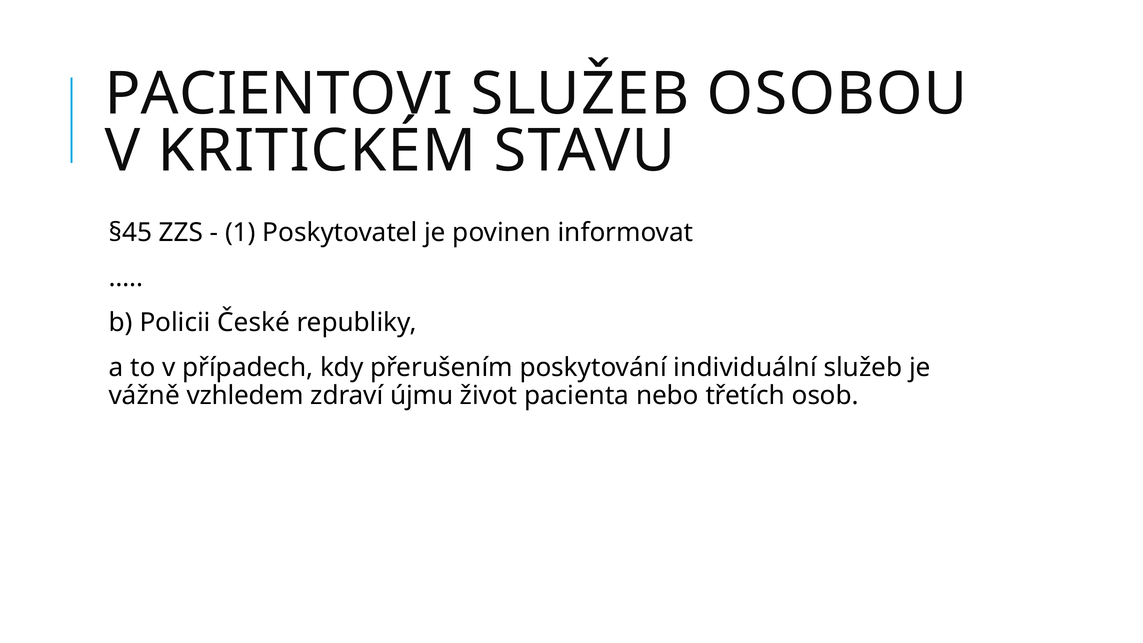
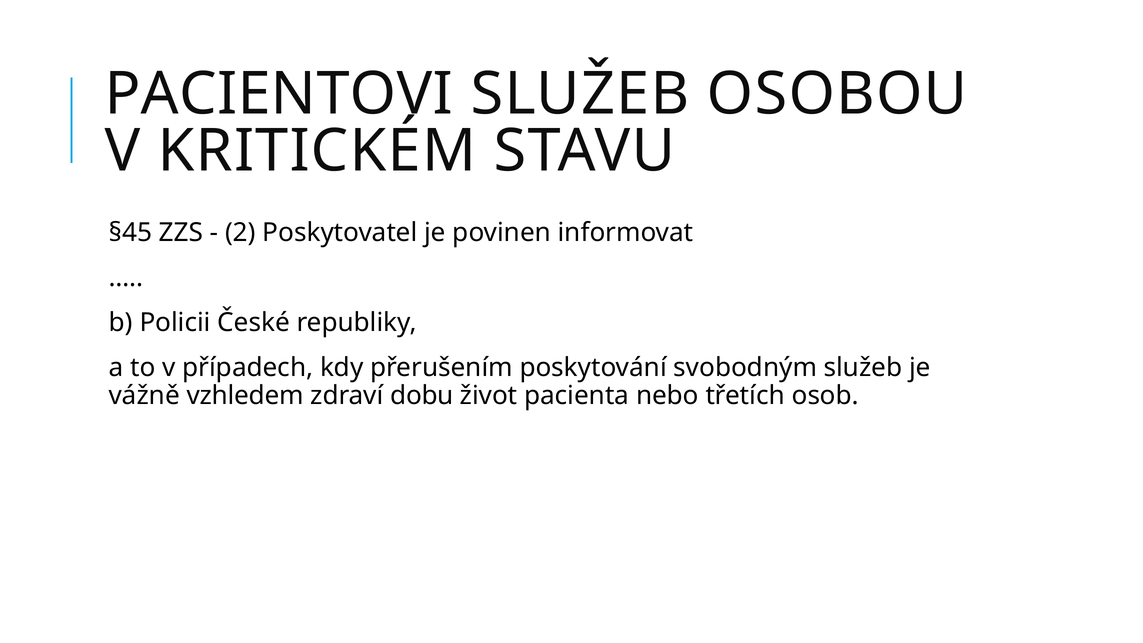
1: 1 -> 2 (240, 233)
individuální: individuální -> svobodným (745, 367)
újmu: újmu -> dobu (422, 396)
